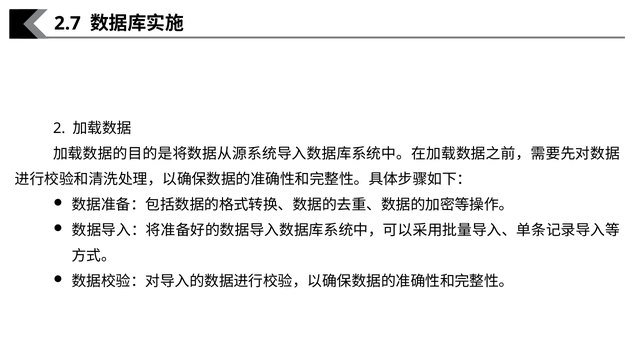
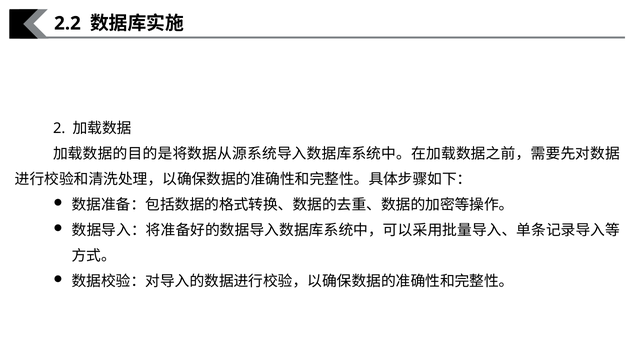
2.7: 2.7 -> 2.2 (67, 23)
